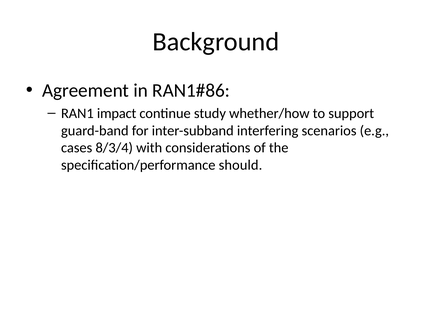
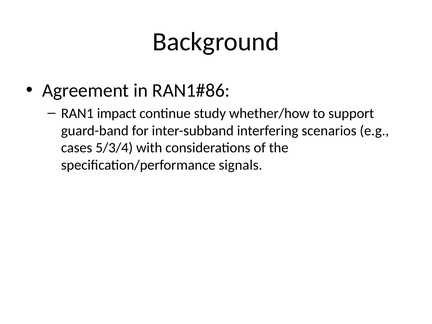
8/3/4: 8/3/4 -> 5/3/4 (114, 148)
should: should -> signals (241, 165)
